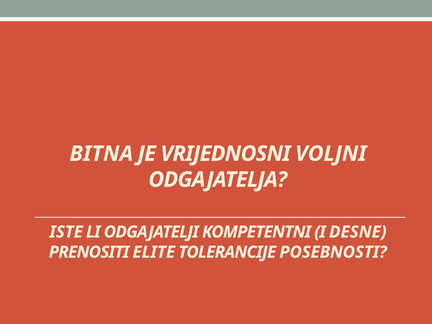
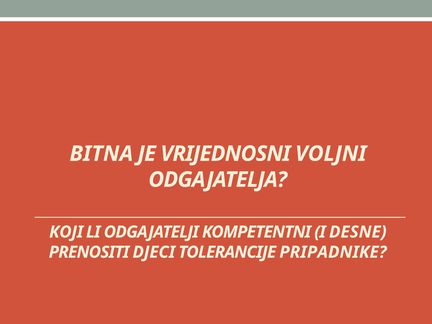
ISTE: ISTE -> KOJI (66, 232)
ELITE: ELITE -> DJECI (154, 252)
POSEBNOSTI: POSEBNOSTI -> PRIPADNIKE (333, 252)
